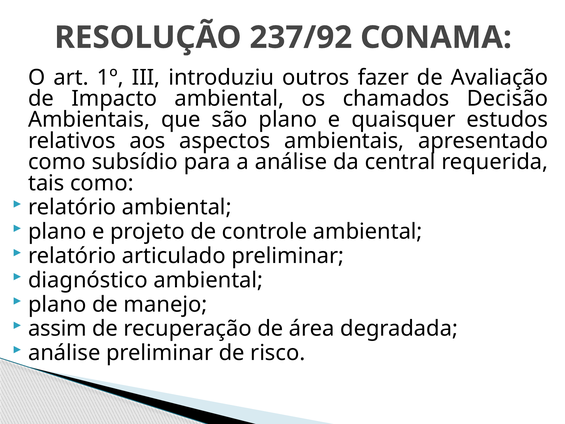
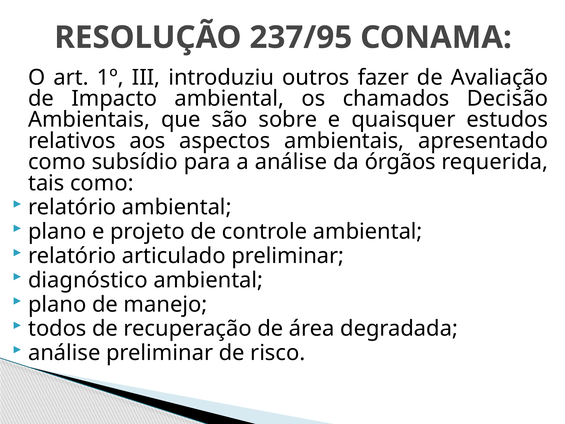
237/92: 237/92 -> 237/95 (301, 37)
são plano: plano -> sobre (288, 120)
central: central -> órgãos (400, 162)
assim: assim -> todos (57, 328)
